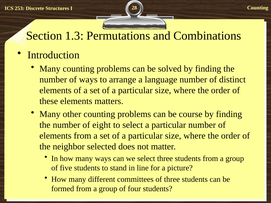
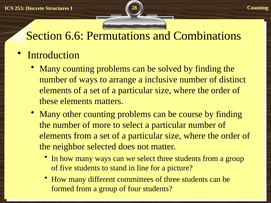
1.3: 1.3 -> 6.6 (74, 36)
language: language -> inclusive (161, 80)
eight: eight -> more (102, 125)
